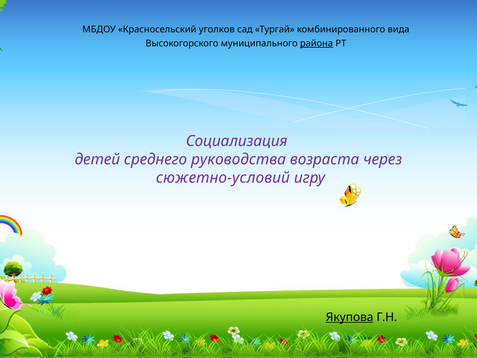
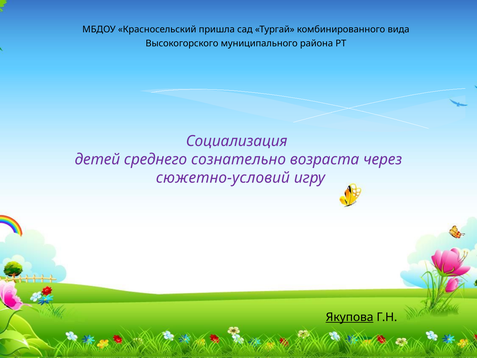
уголков: уголков -> пришла (217, 30)
района underline: present -> none (317, 43)
руководства: руководства -> сознательно (239, 159)
